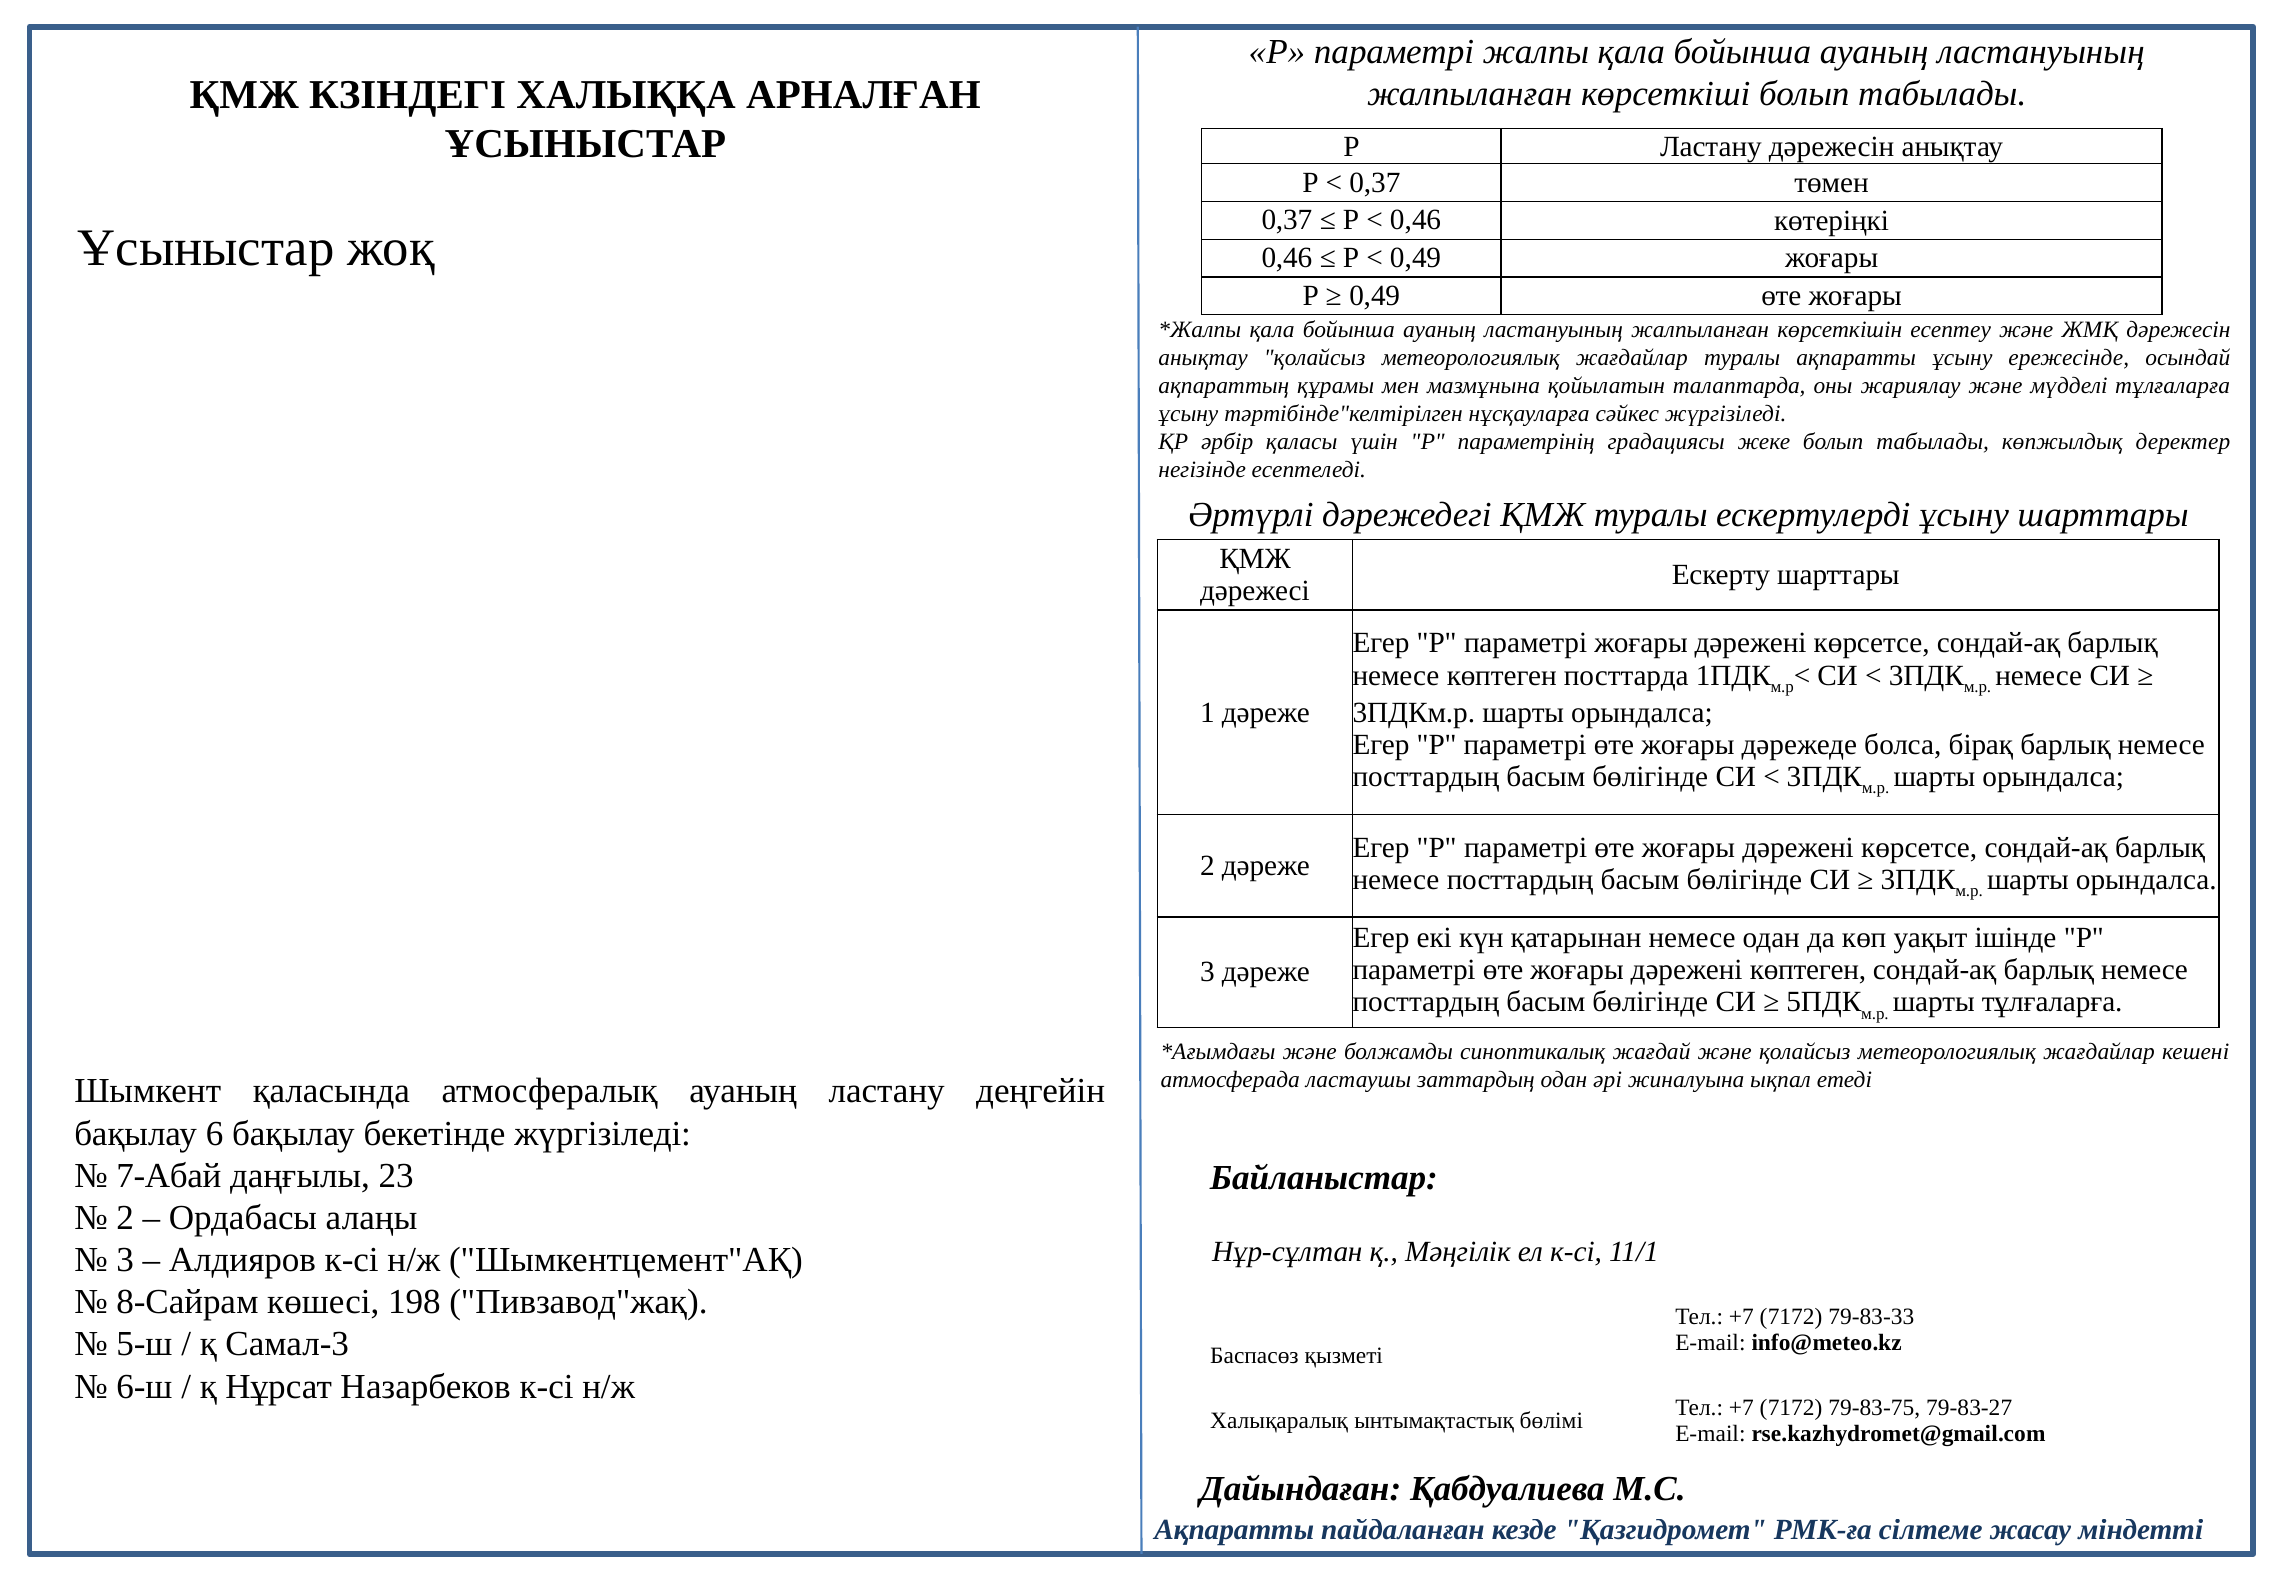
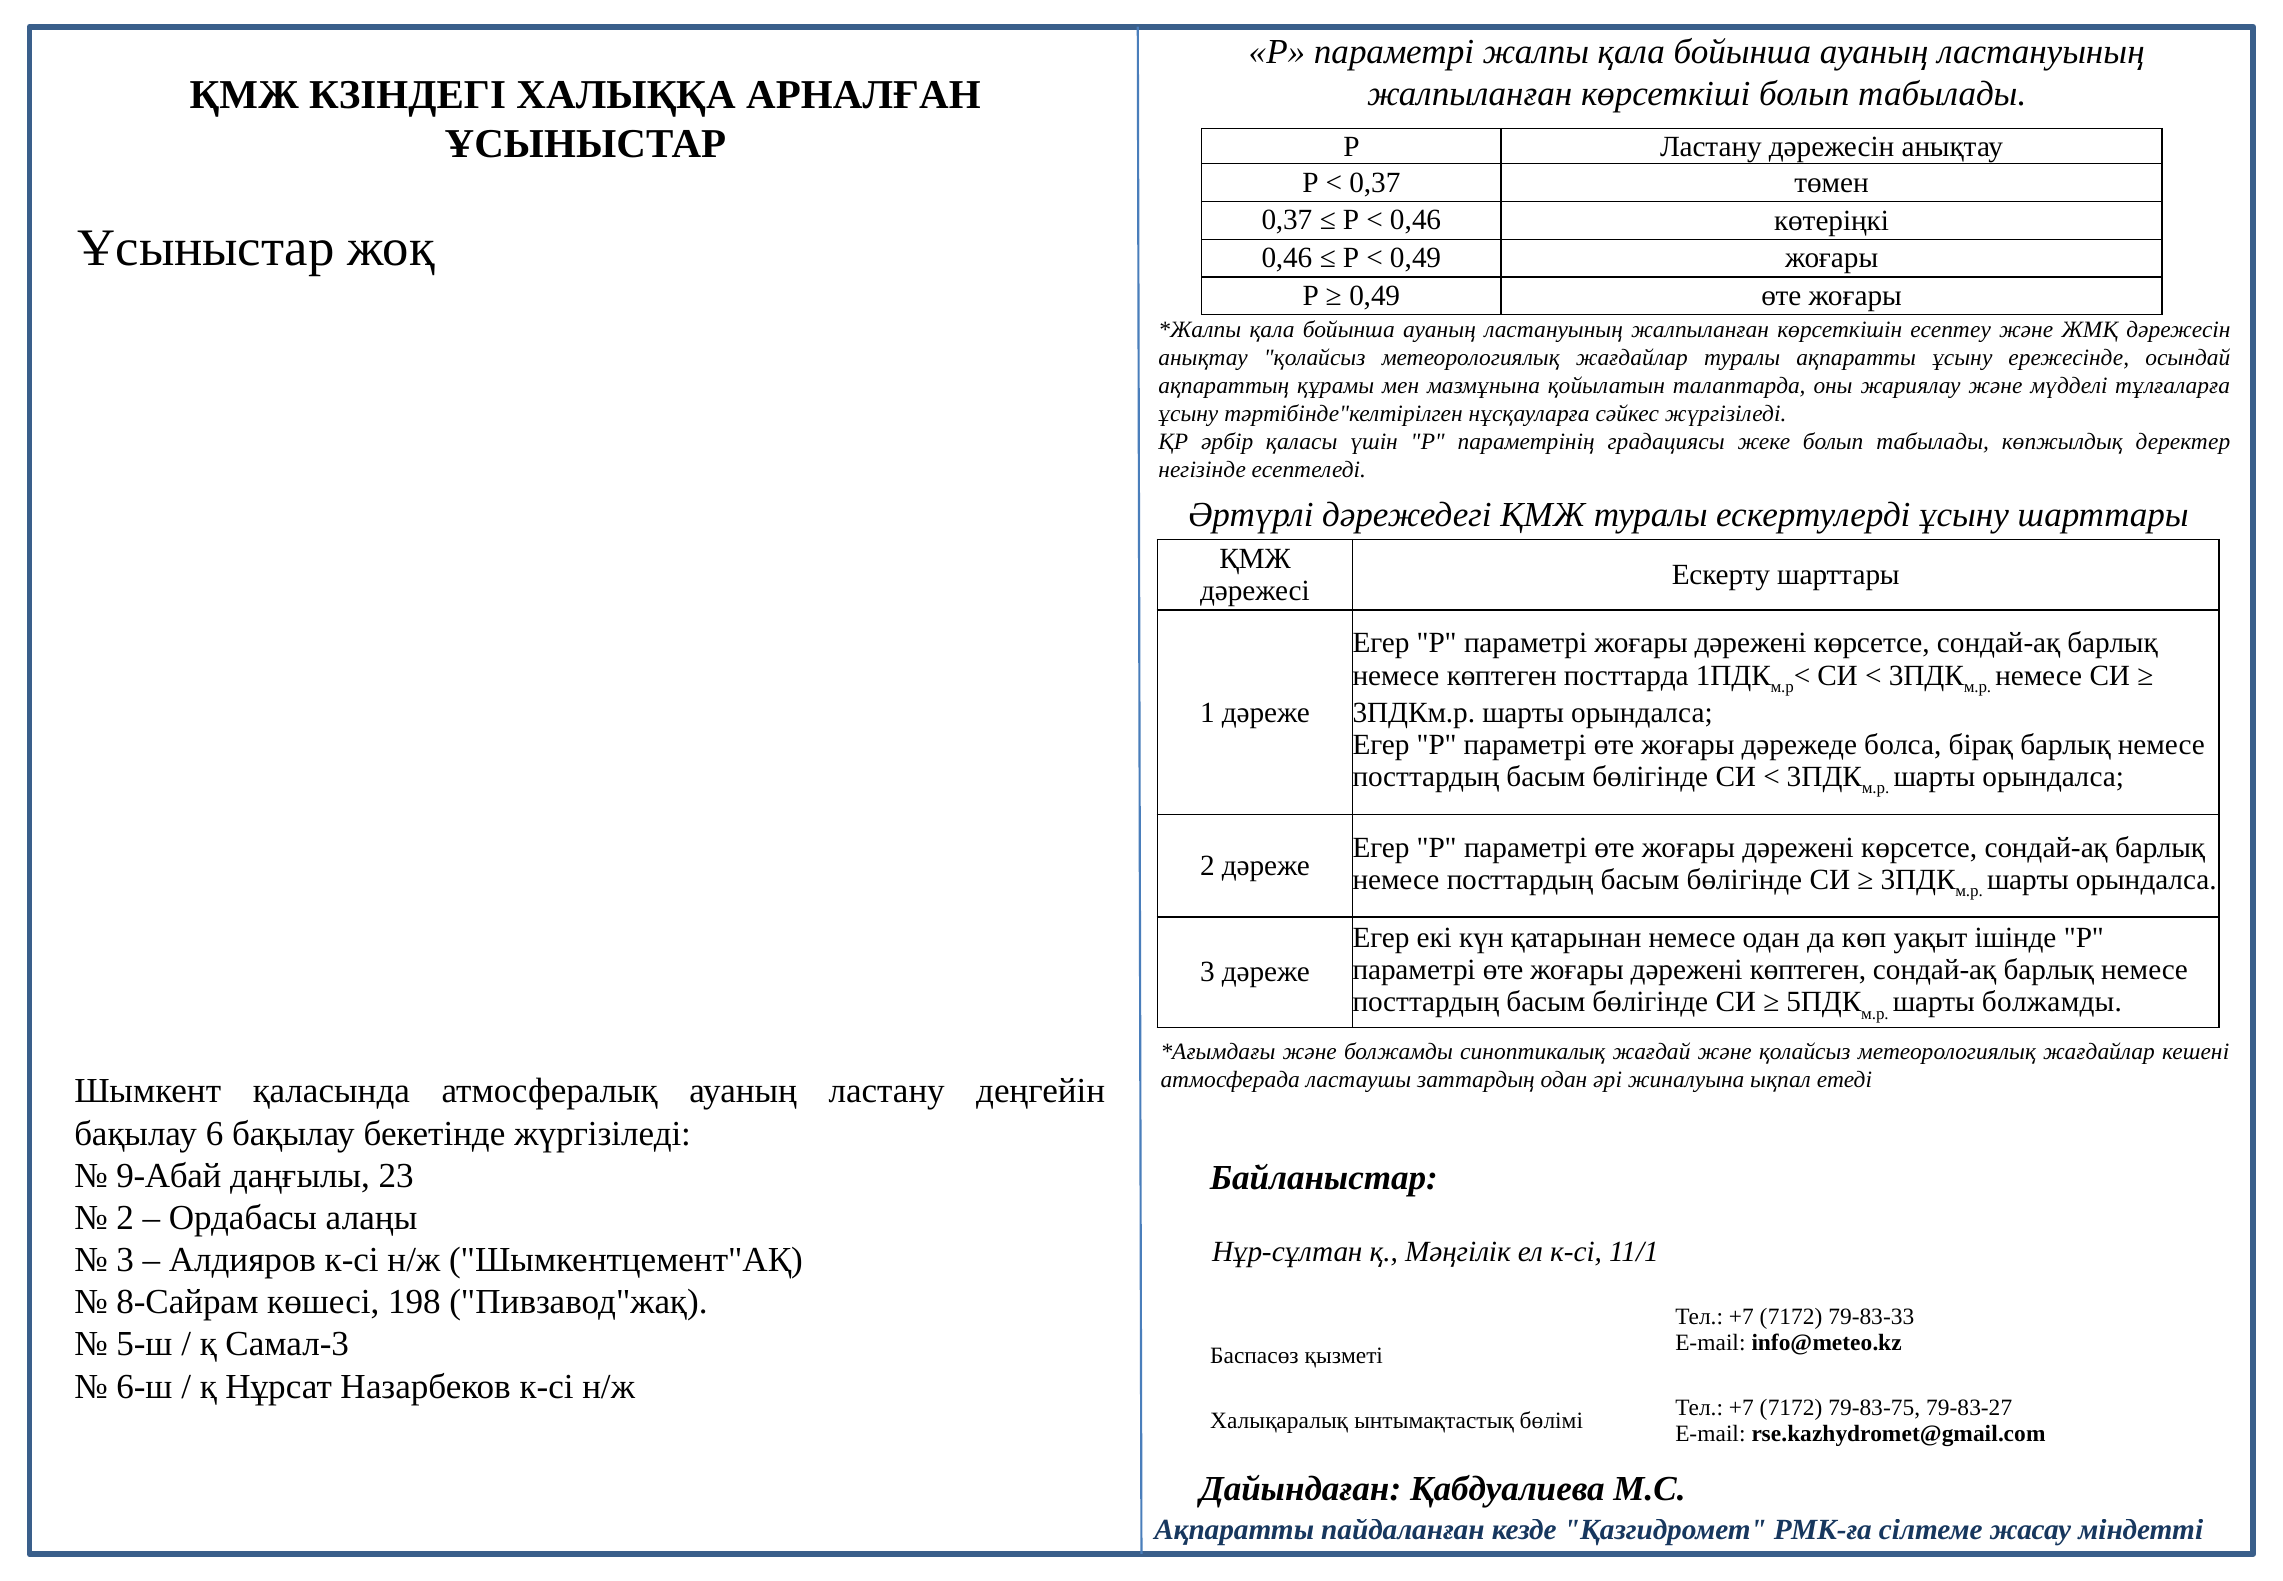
шарты тұлғаларға: тұлғаларға -> болжамды (2052, 1002)
7-Абай: 7-Абай -> 9-Абай (169, 1175)
